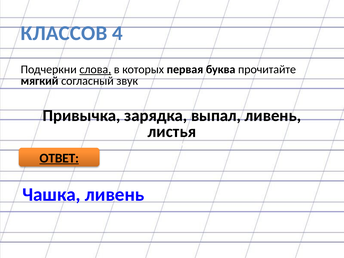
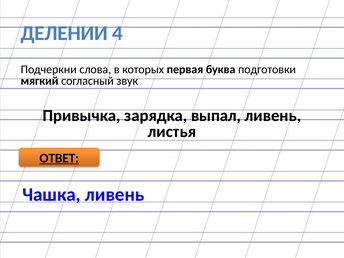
КЛАССОВ: КЛАССОВ -> ДЕЛЕНИИ (64, 33)
слова underline: present -> none (95, 69)
прочитайте: прочитайте -> подготовки (267, 69)
